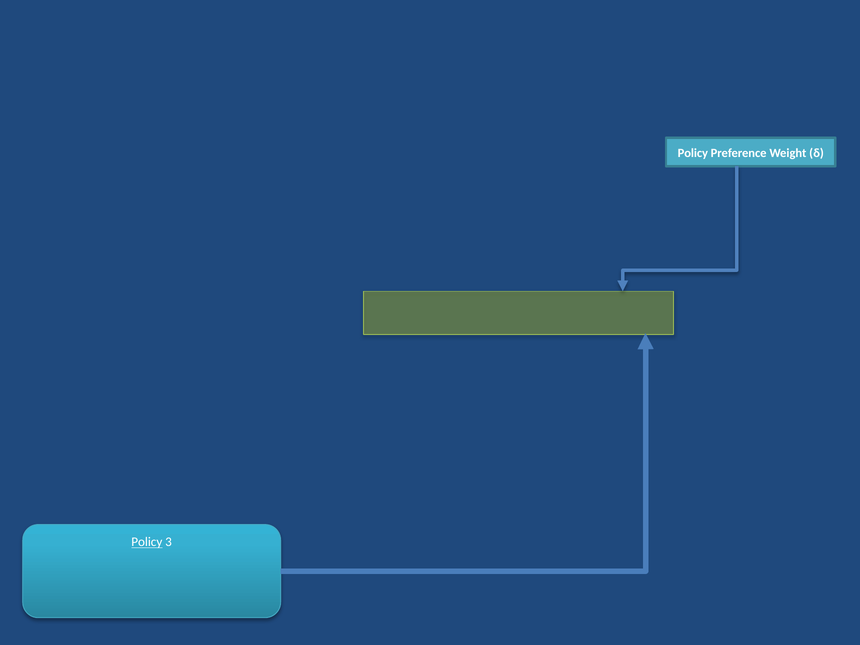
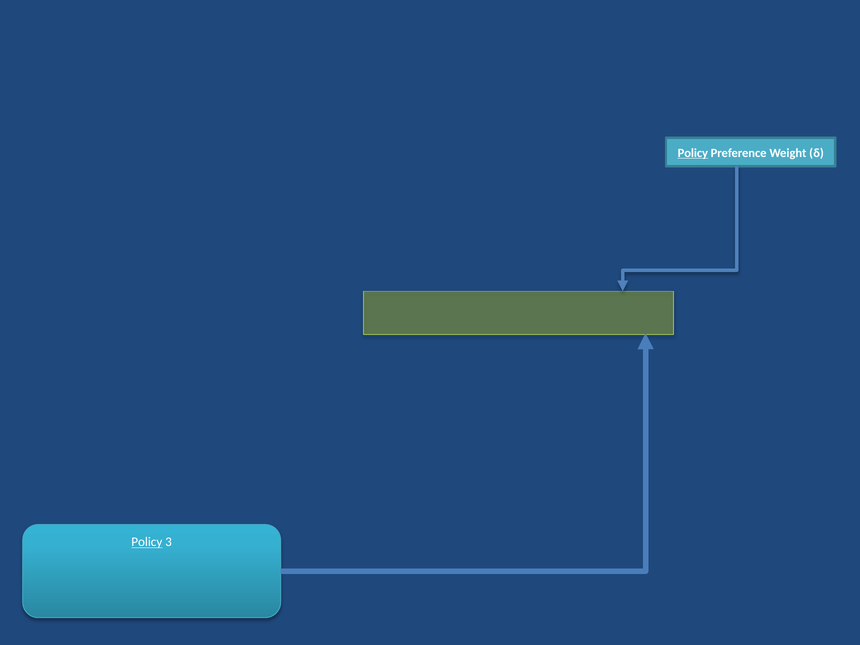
Policy underline: none -> present (693, 153)
